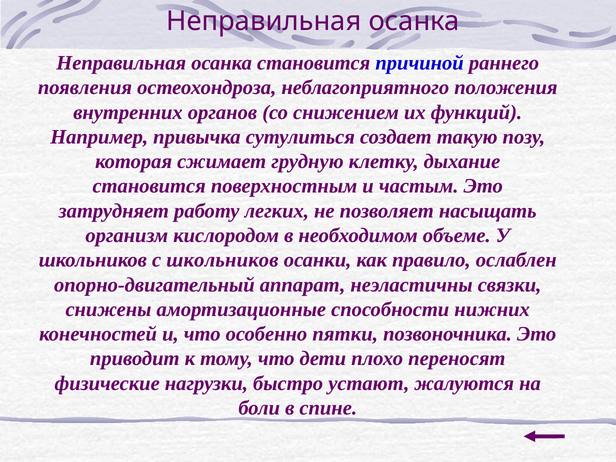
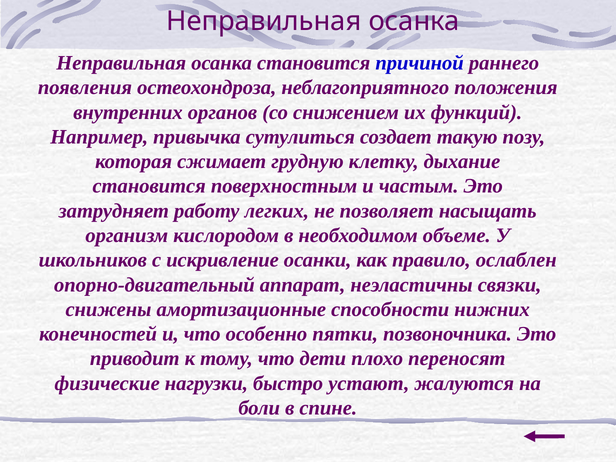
с школьников: школьников -> искривление (223, 260)
